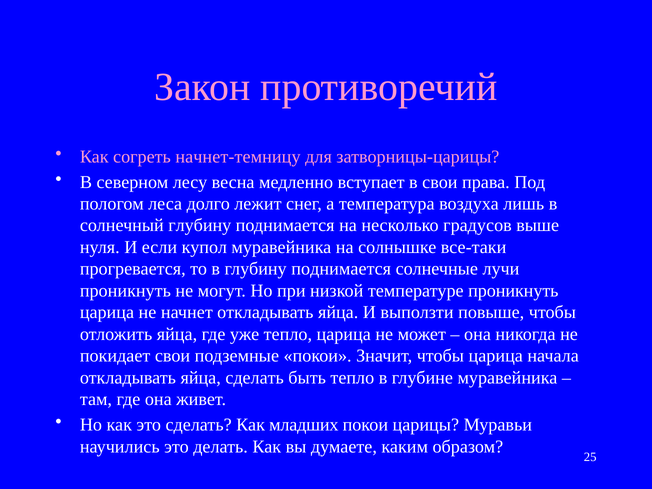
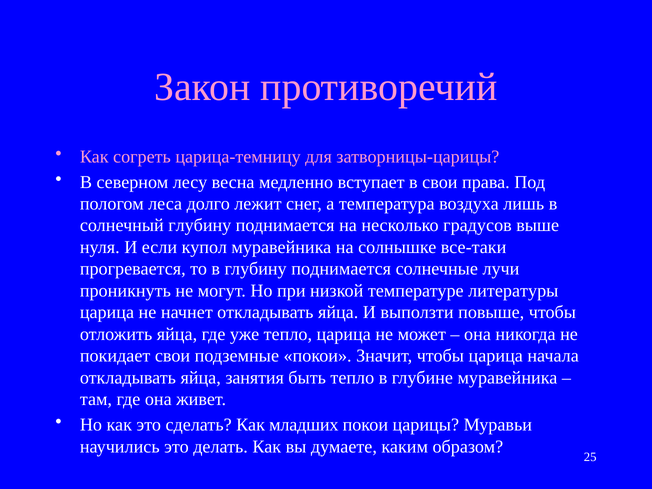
начнет-темницу: начнет-темницу -> царица-темницу (238, 157)
температуре проникнуть: проникнуть -> литературы (513, 291)
яйца сделать: сделать -> занятия (255, 378)
